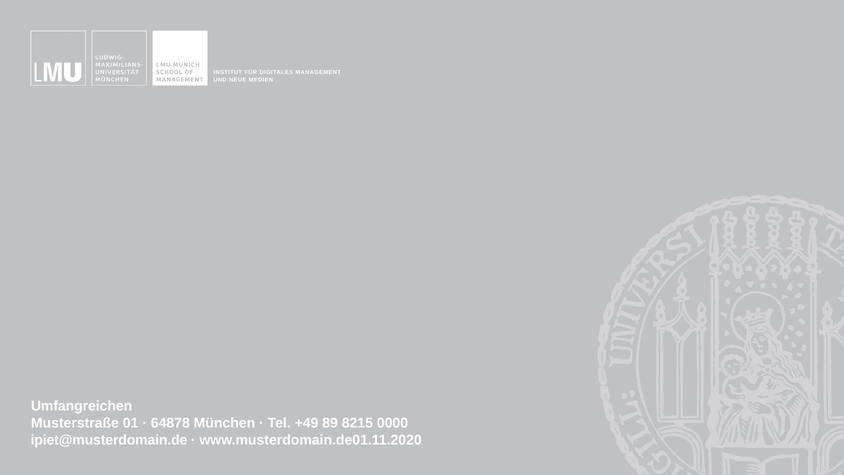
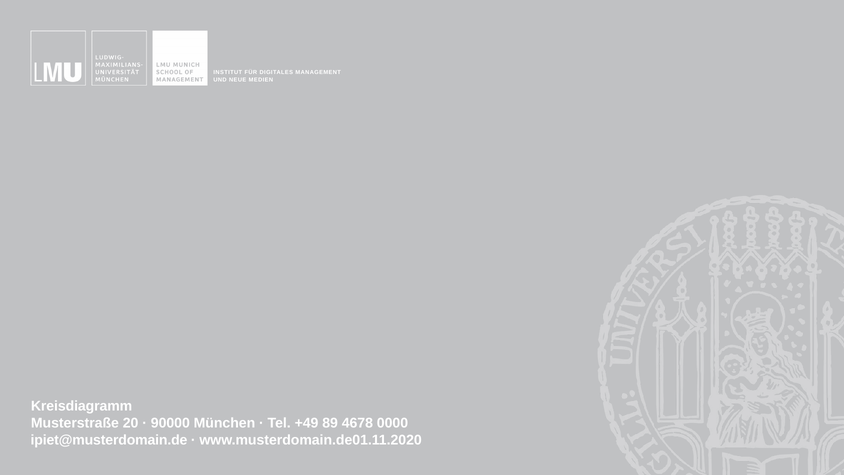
Umfangreichen: Umfangreichen -> Kreisdiagramm (82, 406)
01: 01 -> 20 (131, 423)
64878: 64878 -> 90000 (170, 423)
8215: 8215 -> 4678 (357, 423)
